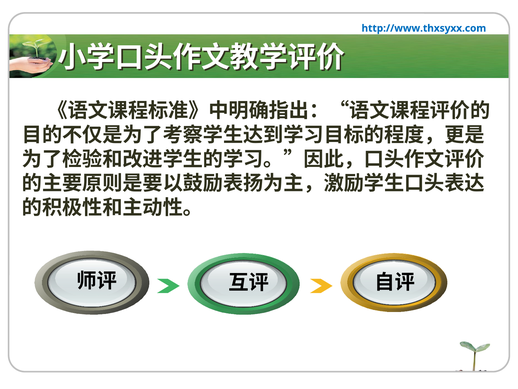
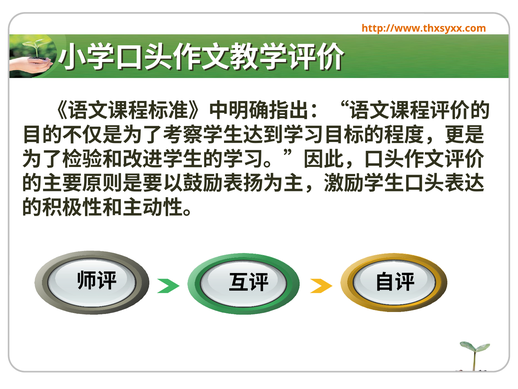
http://www.thxsyxx.com colour: blue -> orange (424, 28)
